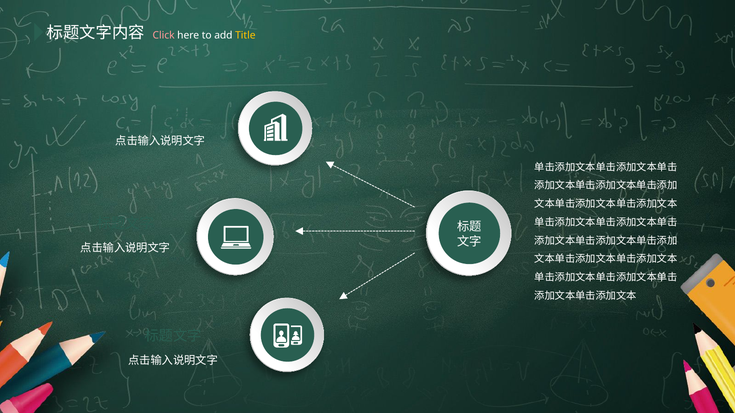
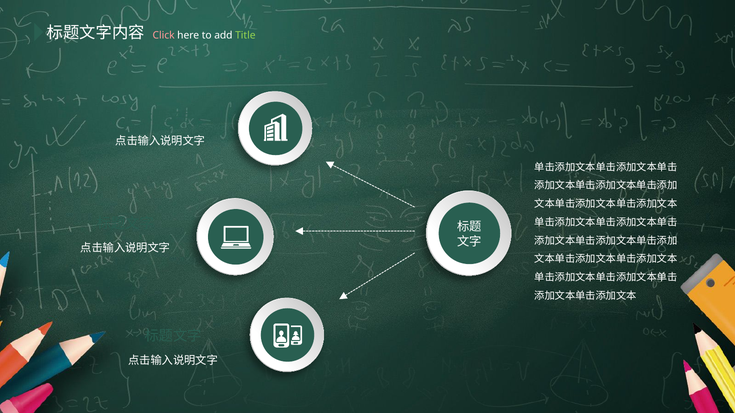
Title colour: yellow -> light green (245, 35)
